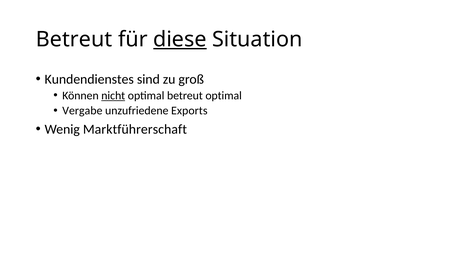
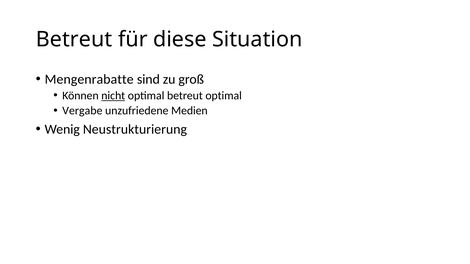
diese underline: present -> none (180, 39)
Kundendienstes: Kundendienstes -> Mengenrabatte (89, 79)
Exports: Exports -> Medien (189, 111)
Marktführerschaft: Marktführerschaft -> Neustrukturierung (135, 129)
